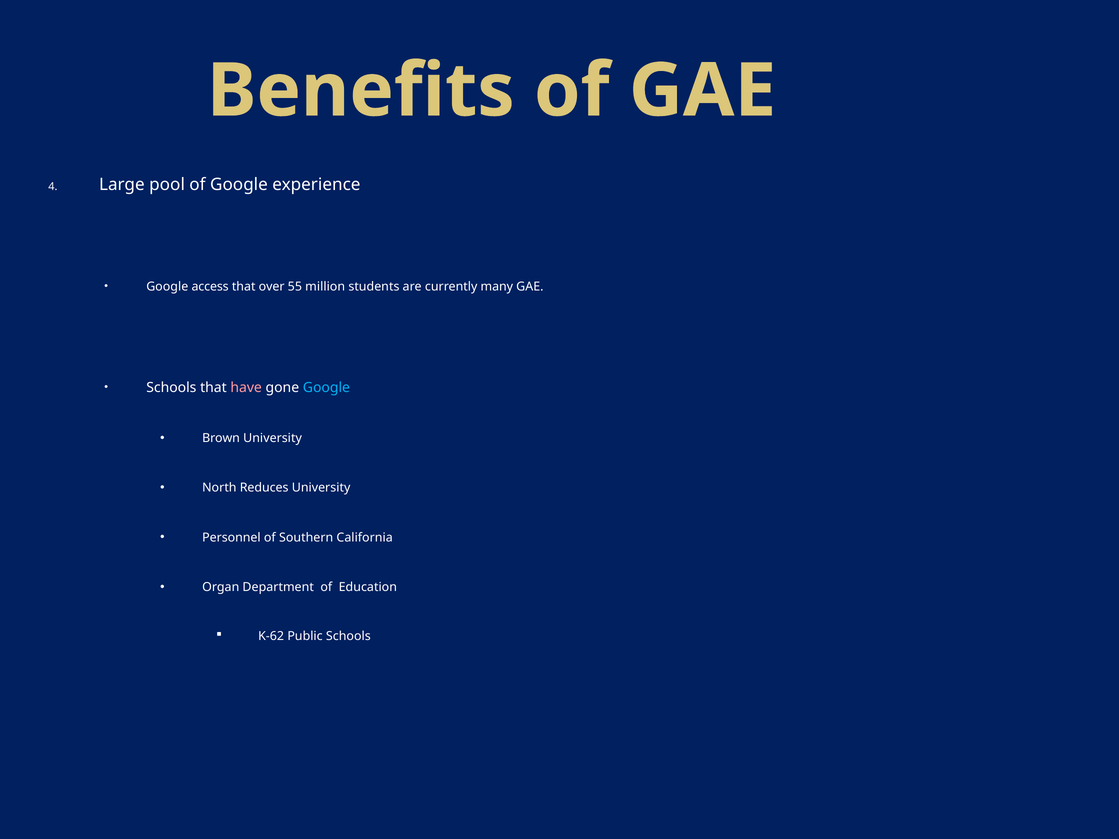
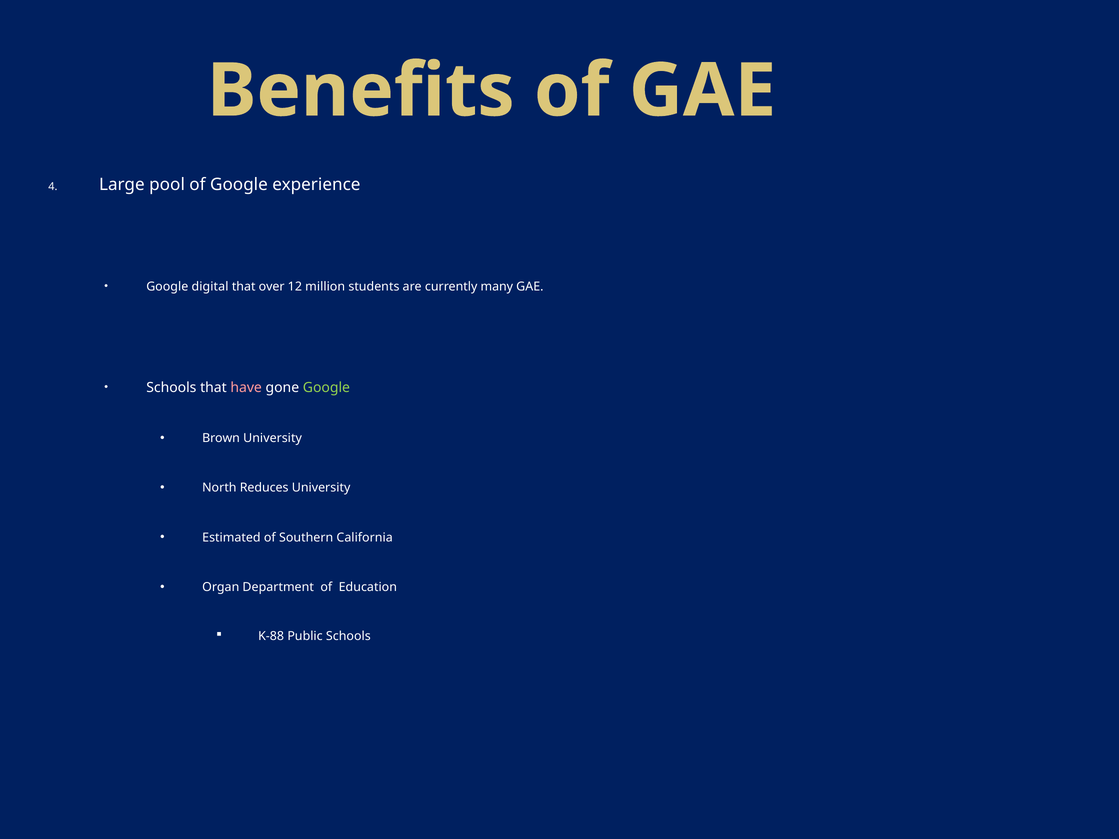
access: access -> digital (210, 287)
55: 55 -> 12 (295, 287)
Google colour: light blue -> light green (326, 388)
Personnel: Personnel -> Estimated (231, 538)
K-62: K-62 -> K-88 (271, 637)
